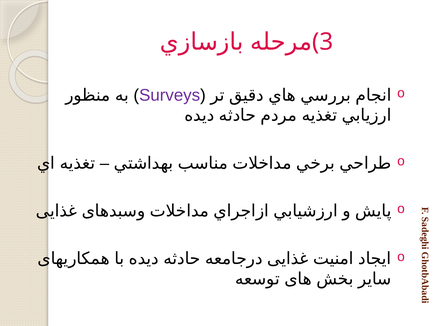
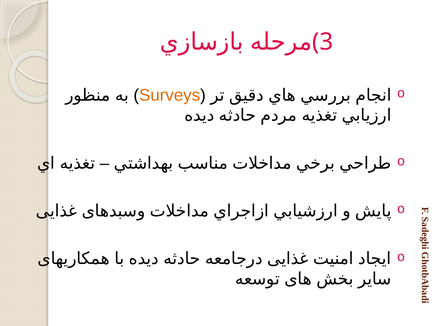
Surveys colour: purple -> orange (170, 95)
